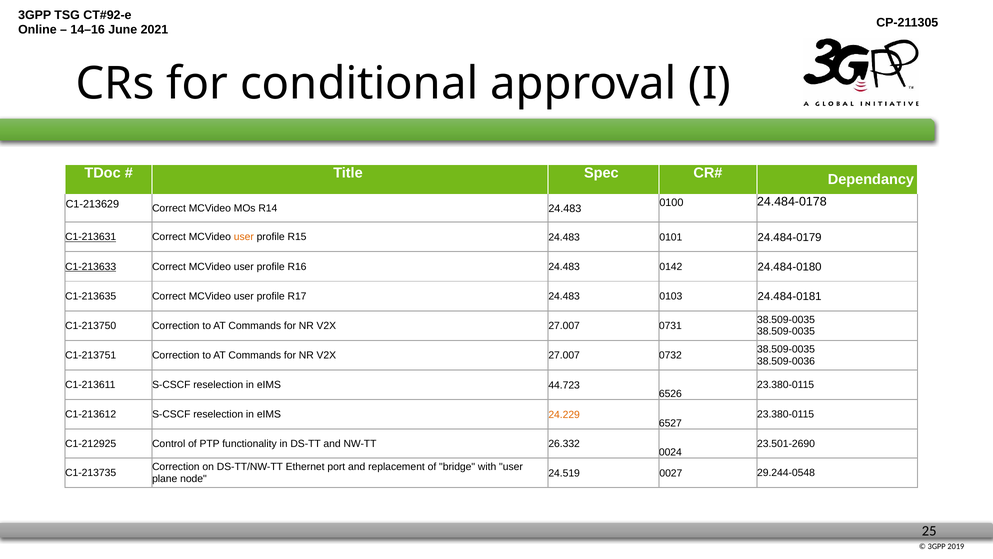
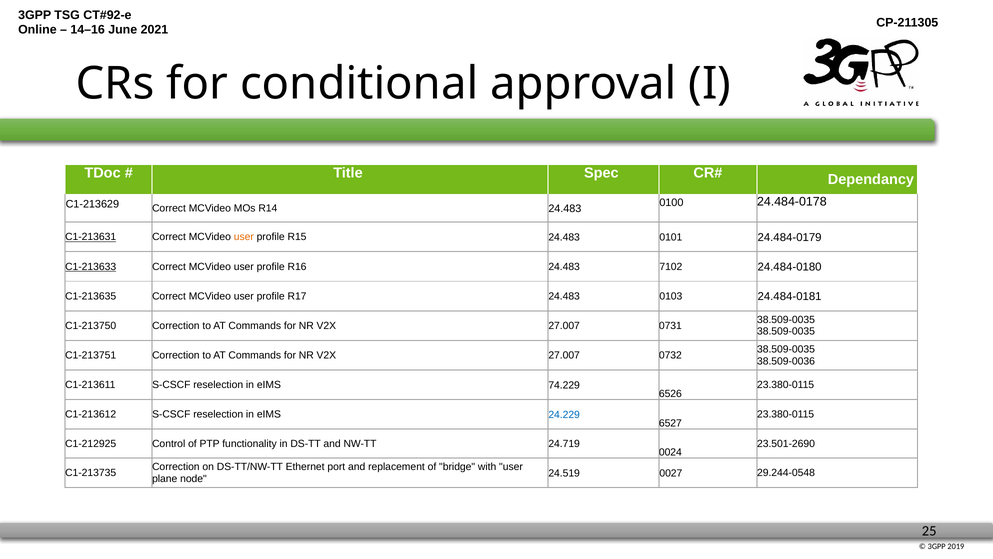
0142: 0142 -> 7102 (671, 267)
44.723: 44.723 -> 74.229 (564, 385)
24.229 colour: orange -> blue (564, 414)
26.332: 26.332 -> 24.719 (564, 444)
